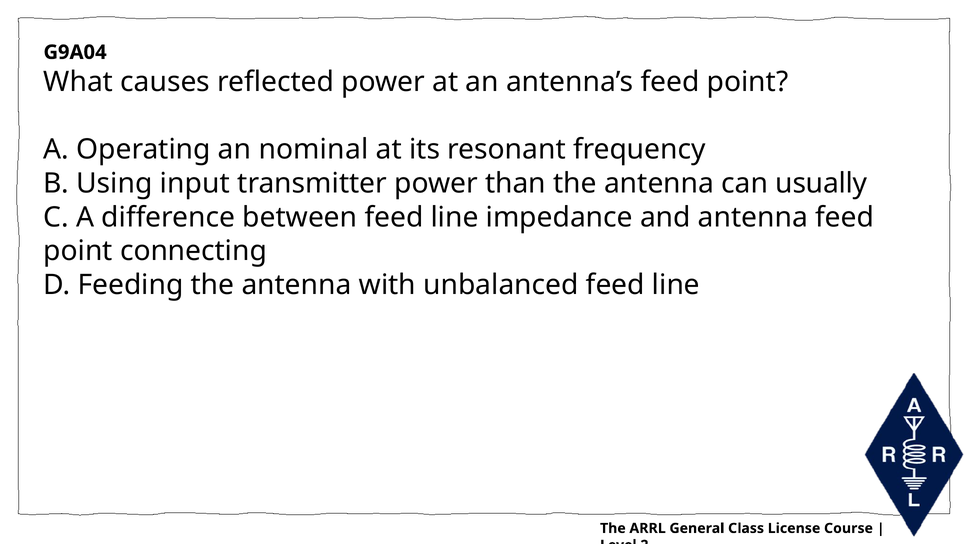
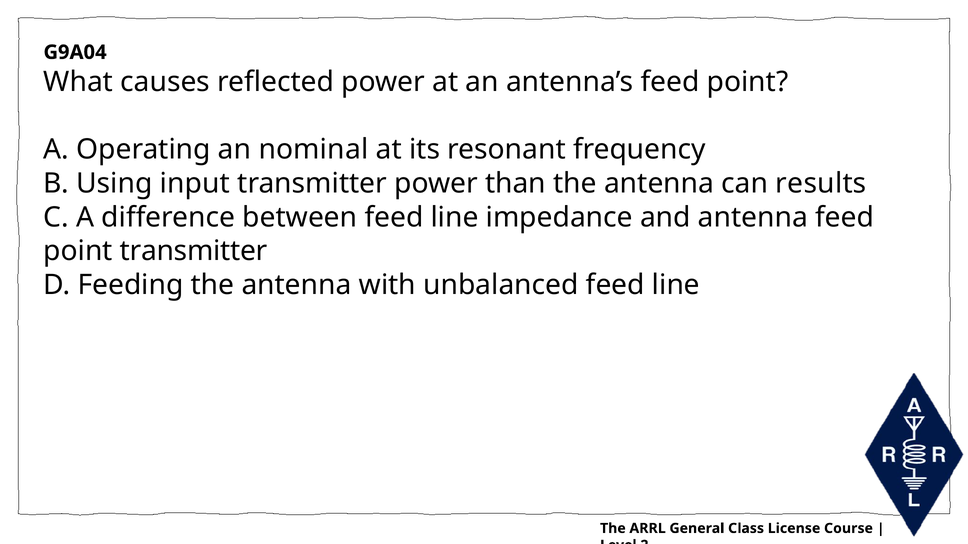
usually: usually -> results (821, 184)
point connecting: connecting -> transmitter (194, 251)
